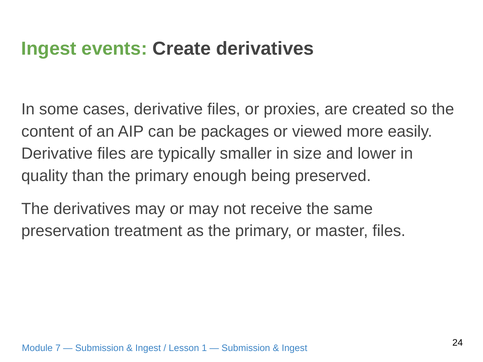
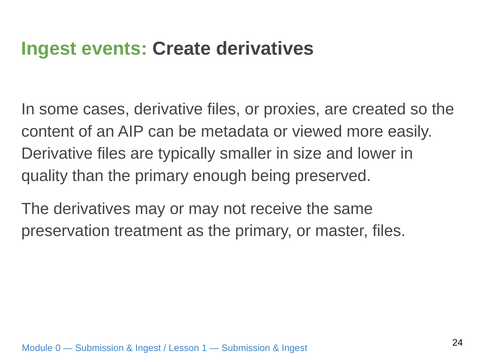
packages: packages -> metadata (235, 132)
7: 7 -> 0 (58, 348)
